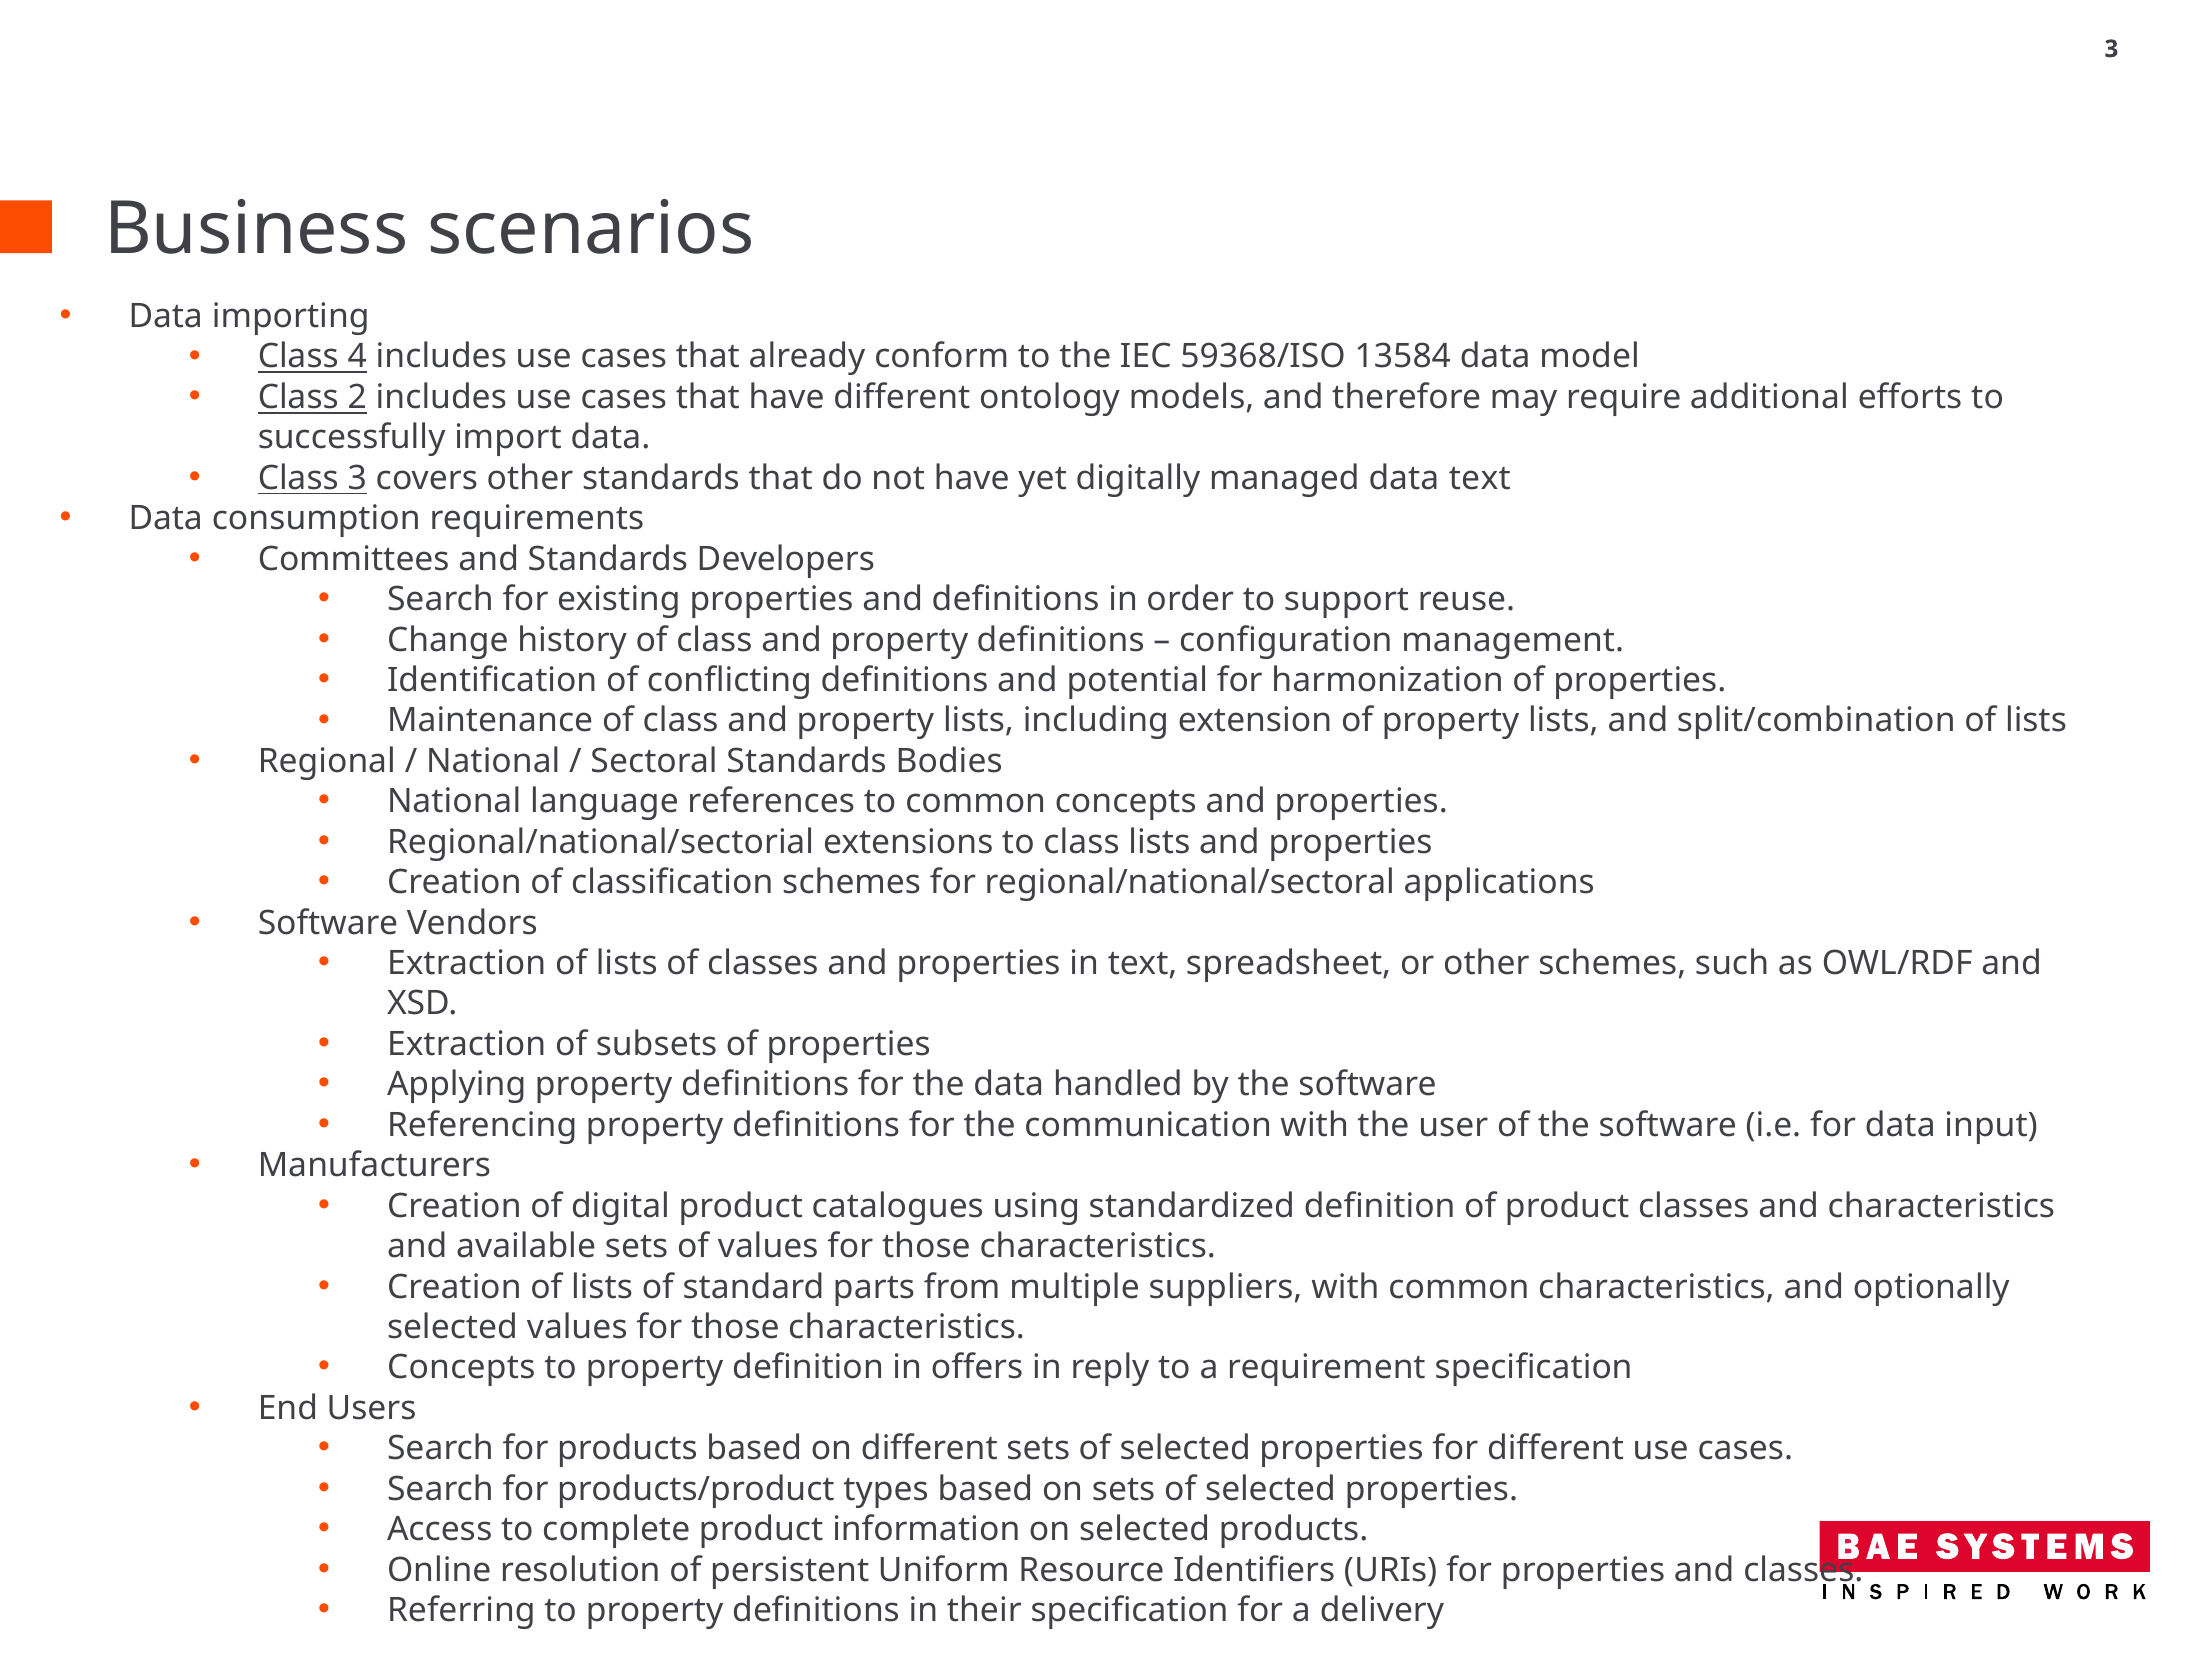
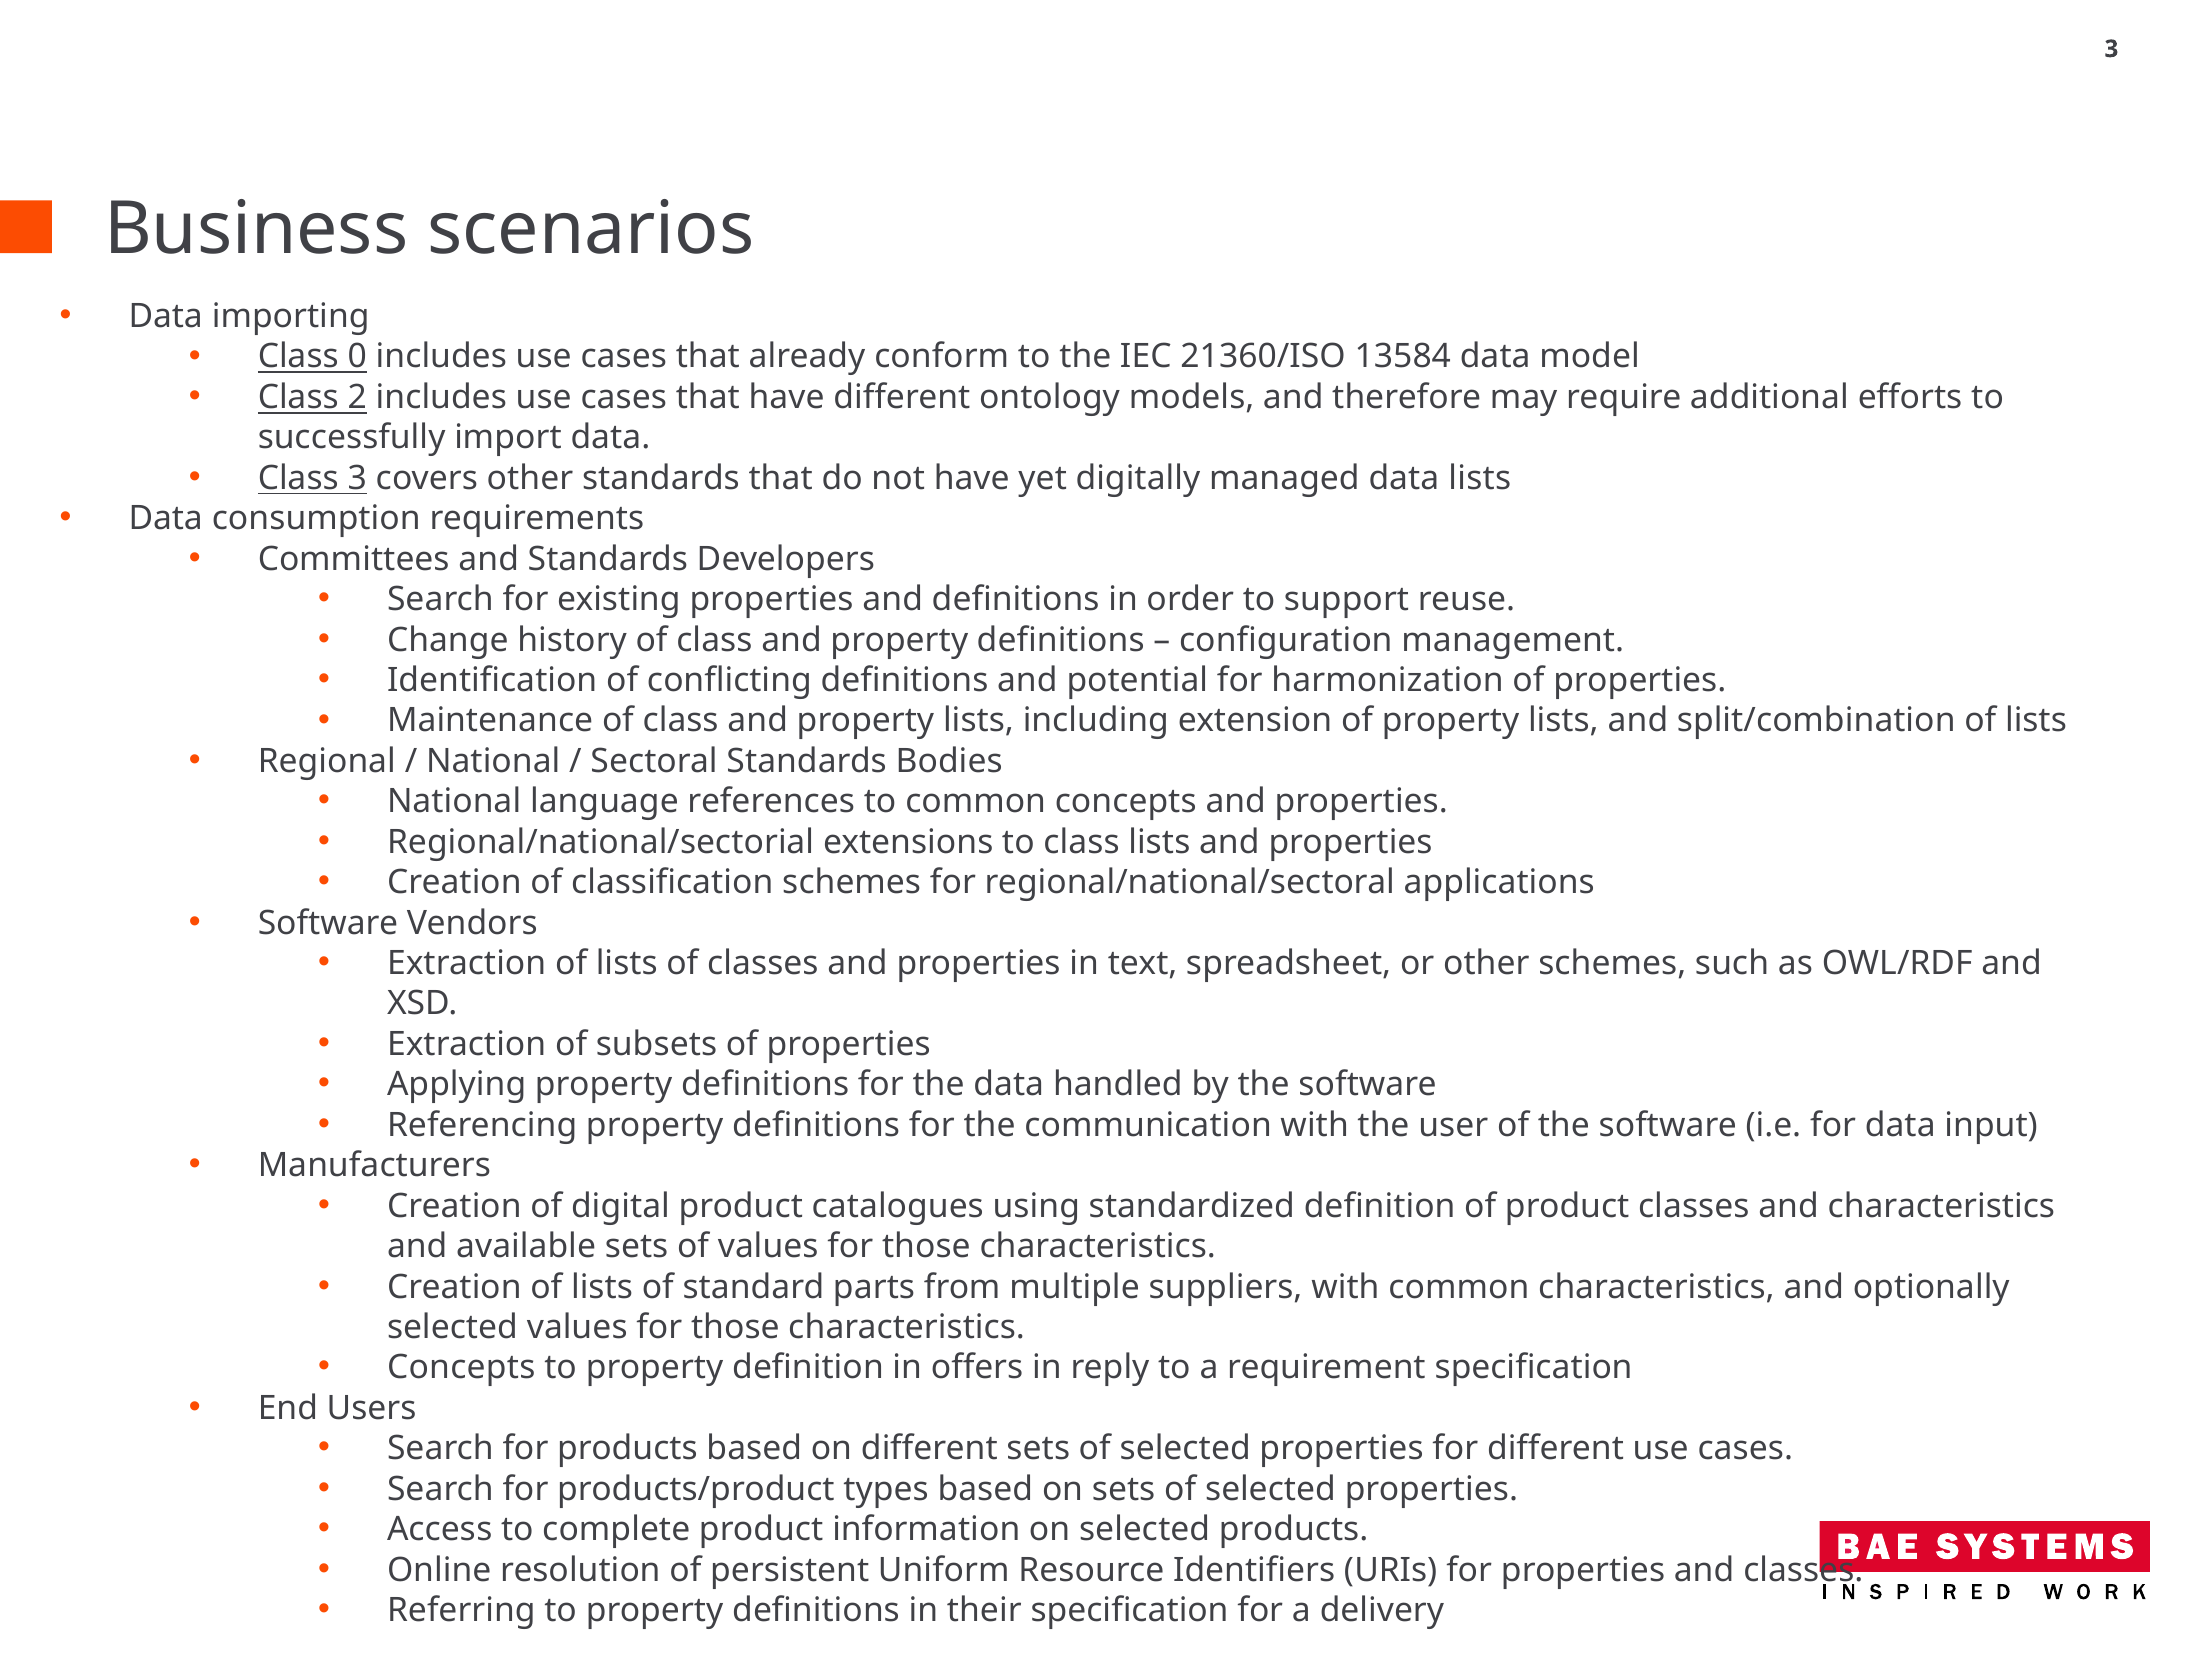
4: 4 -> 0 (357, 357)
59368/ISO: 59368/ISO -> 21360/ISO (1263, 357)
data text: text -> lists (1480, 478)
